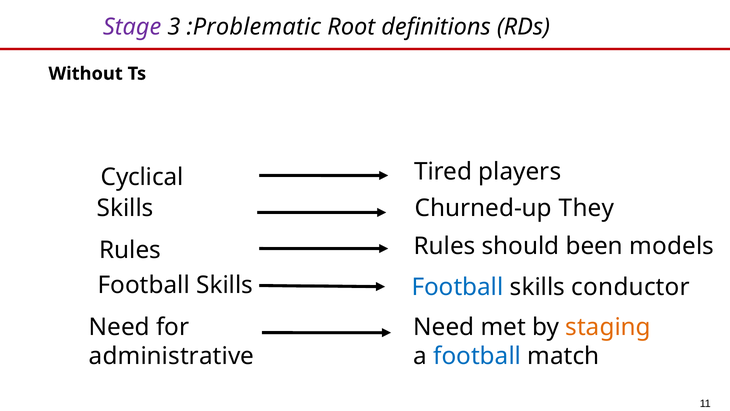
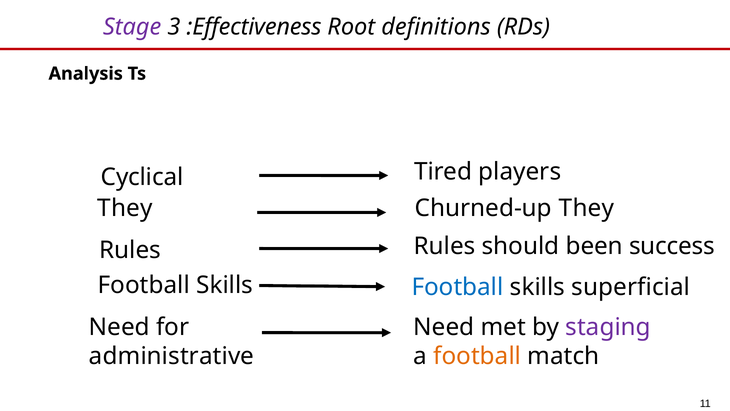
:Problematic: :Problematic -> :Effectiveness (254, 27)
Without: Without -> Analysis (86, 74)
Skills: Skills -> They (125, 208)
models: models -> success (672, 246)
conductor: conductor -> superficial (631, 287)
staging colour: orange -> purple (608, 327)
football colour: blue -> orange (477, 356)
